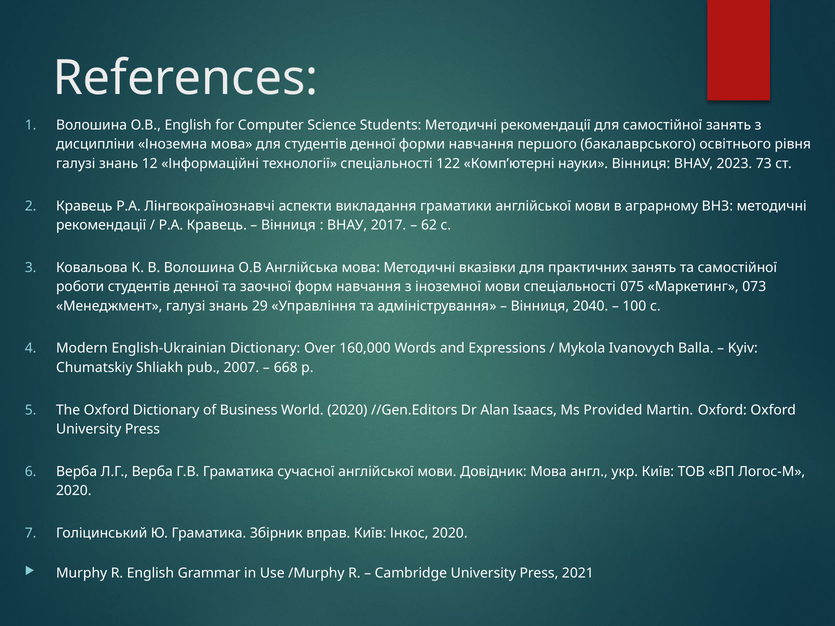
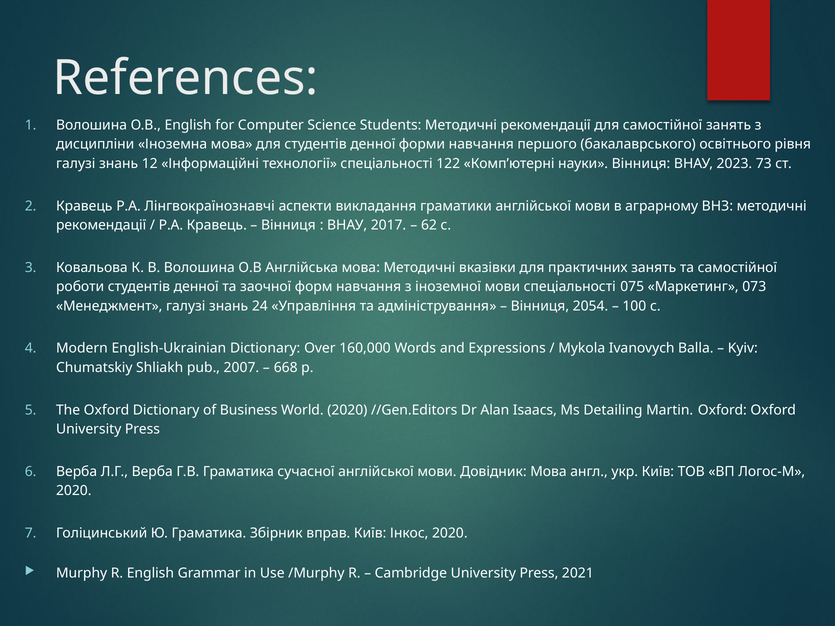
29: 29 -> 24 (260, 306)
2040: 2040 -> 2054 (590, 306)
Provided: Provided -> Detailing (613, 410)
